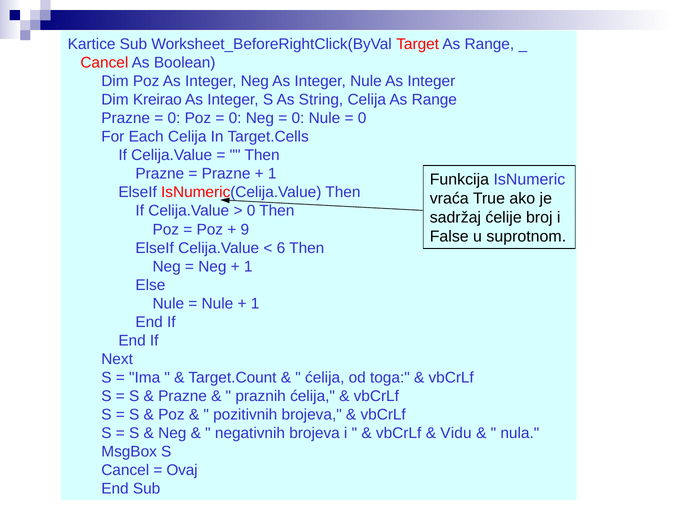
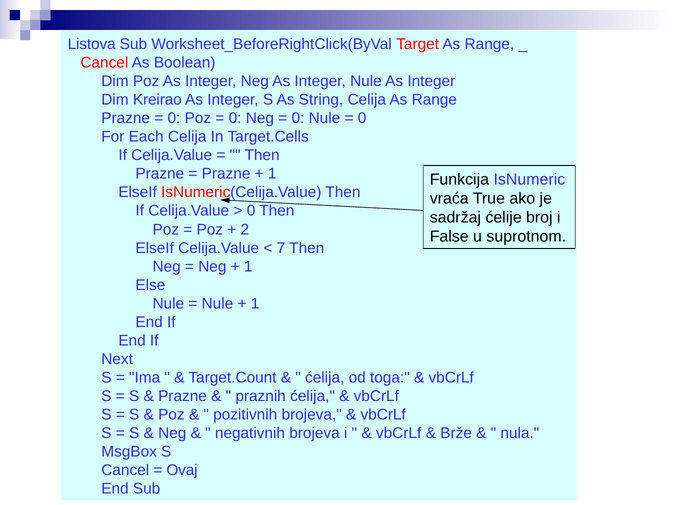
Kartice: Kartice -> Listova (92, 44)
9: 9 -> 2 (245, 230)
6: 6 -> 7 (281, 248)
Vidu: Vidu -> Brže (456, 433)
